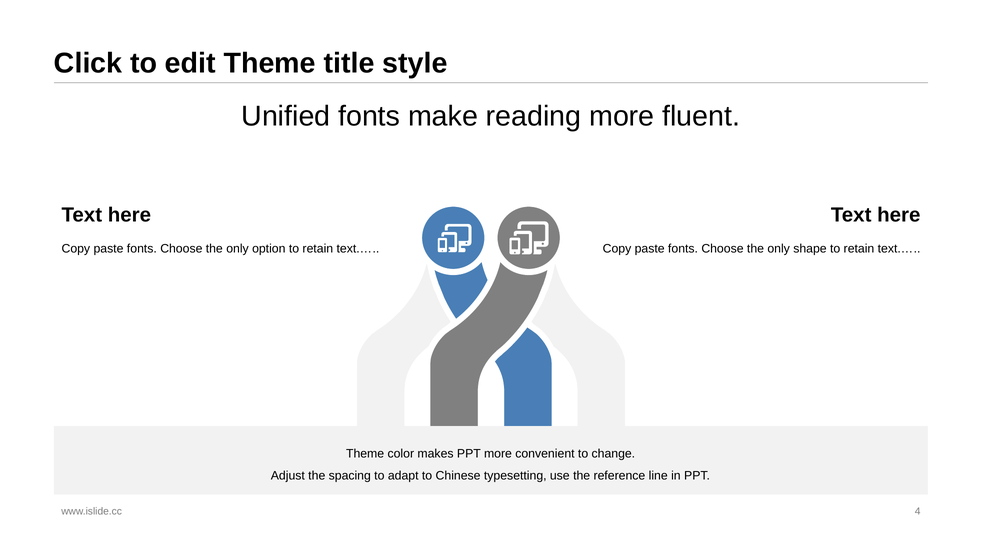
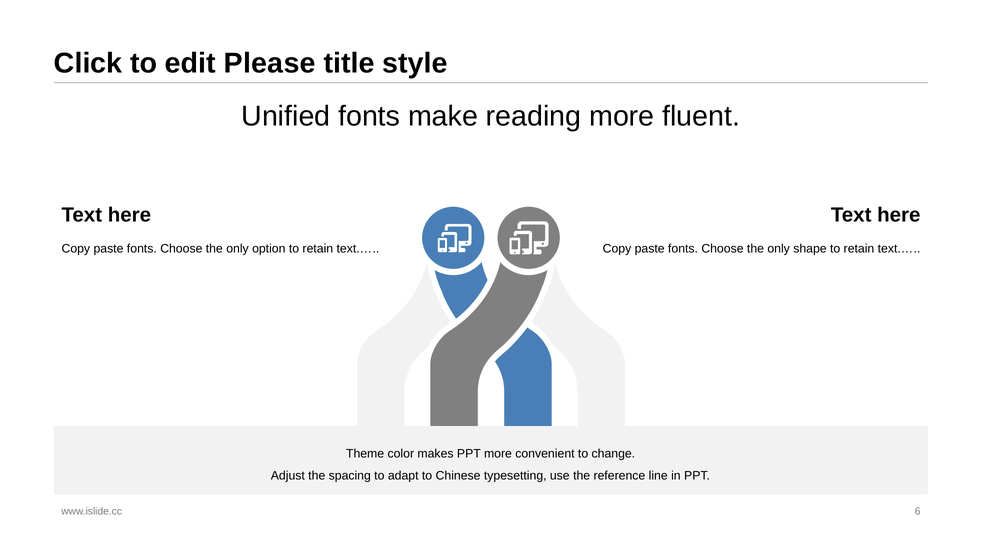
edit Theme: Theme -> Please (270, 64)
4: 4 -> 6 (918, 512)
